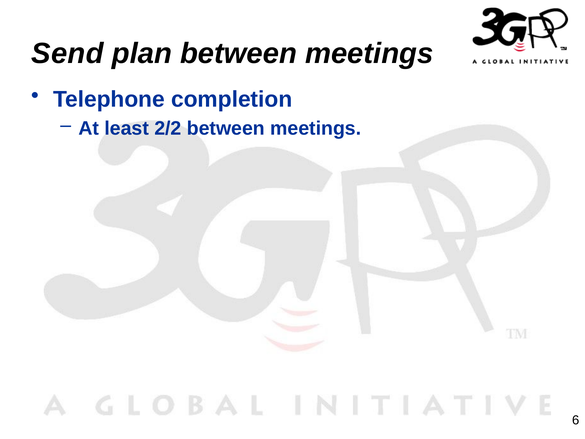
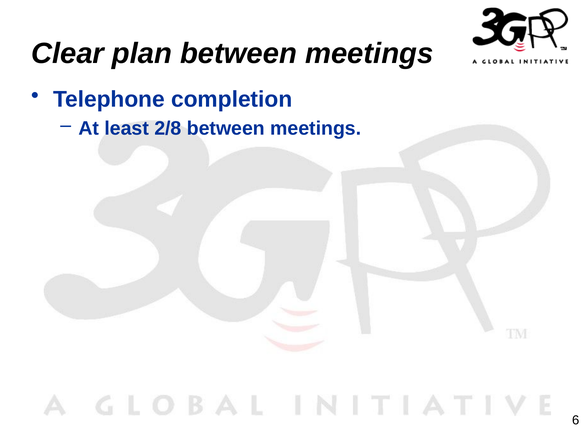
Send: Send -> Clear (68, 54)
2/2: 2/2 -> 2/8 (168, 128)
